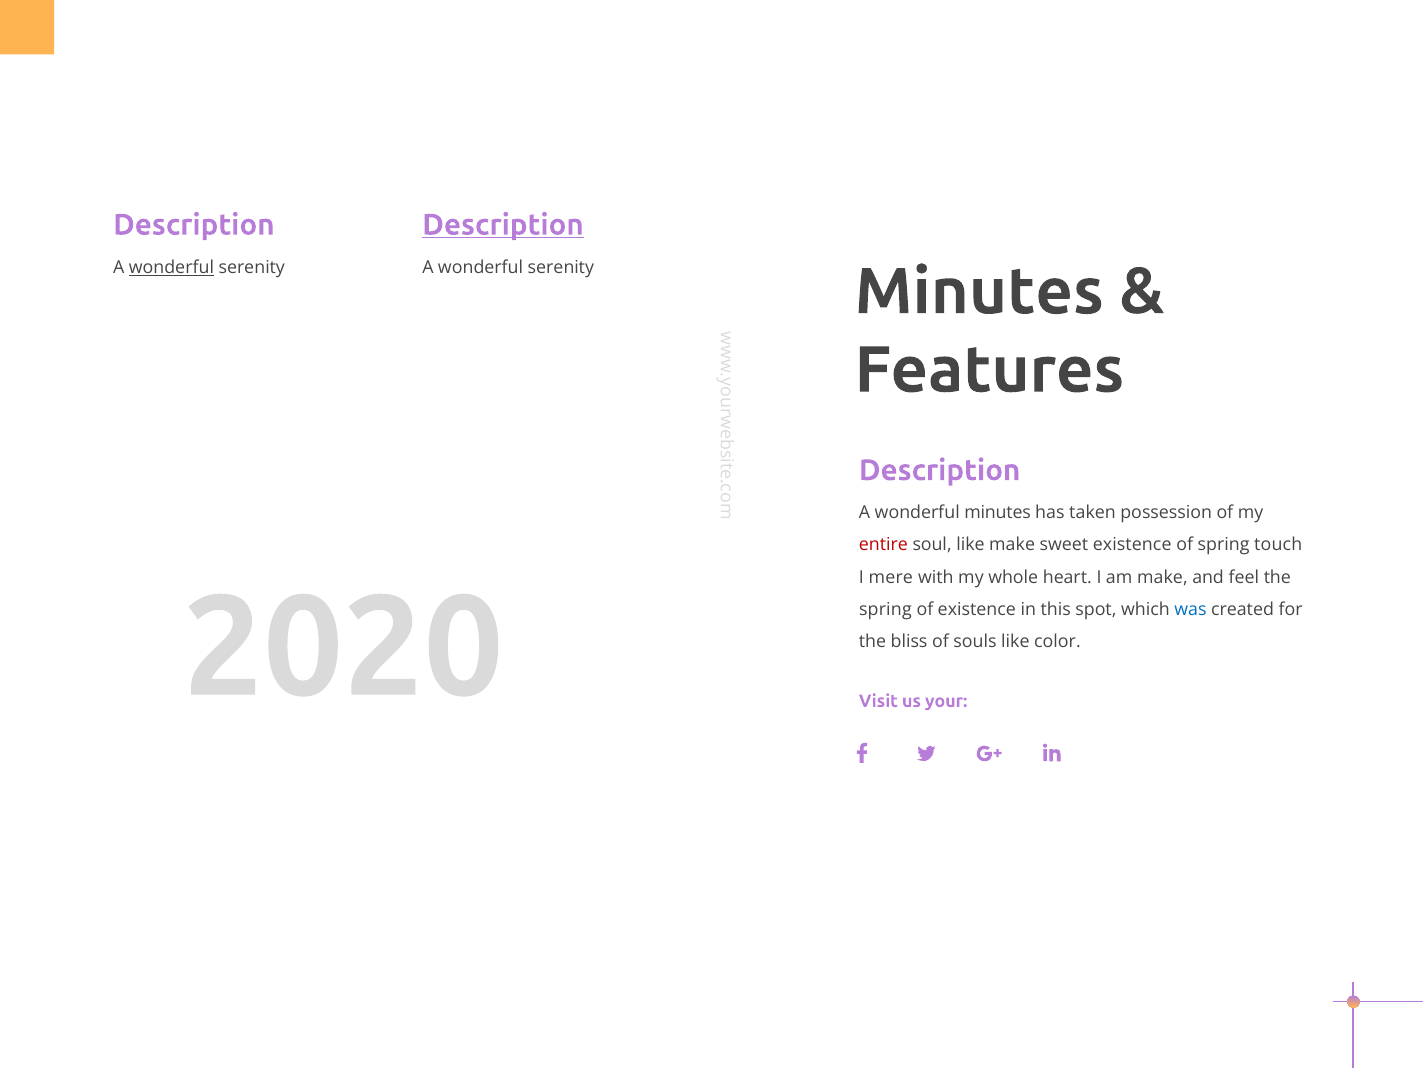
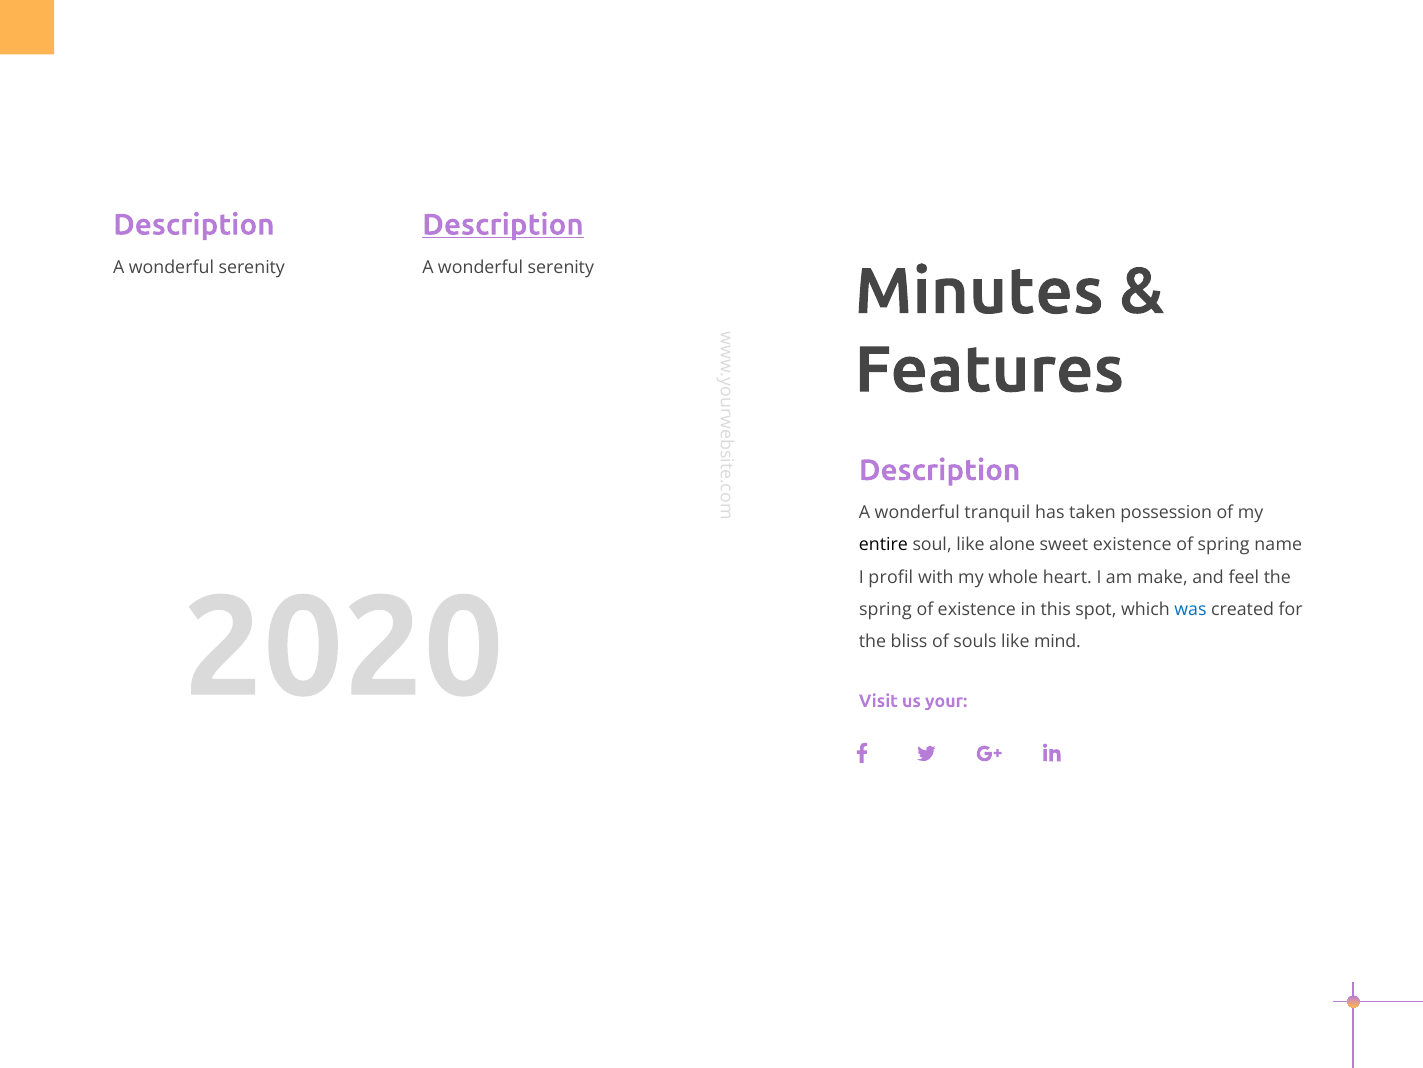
wonderful underline: present -> none (171, 267)
wonderful minutes: minutes -> tranquil (997, 513)
entire colour: red -> black (883, 545)
like make: make -> alone (1012, 545)
touch: touch -> name (1278, 545)
mere: mere -> profil (891, 577)
color: color -> mind (1057, 641)
